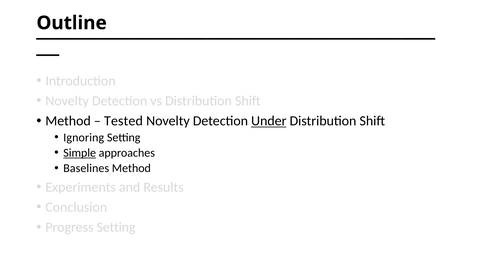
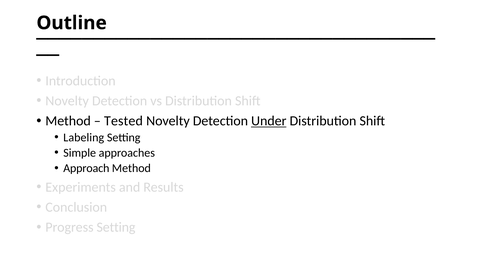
Ignoring: Ignoring -> Labeling (84, 137)
Simple underline: present -> none (80, 153)
Baselines: Baselines -> Approach (86, 168)
